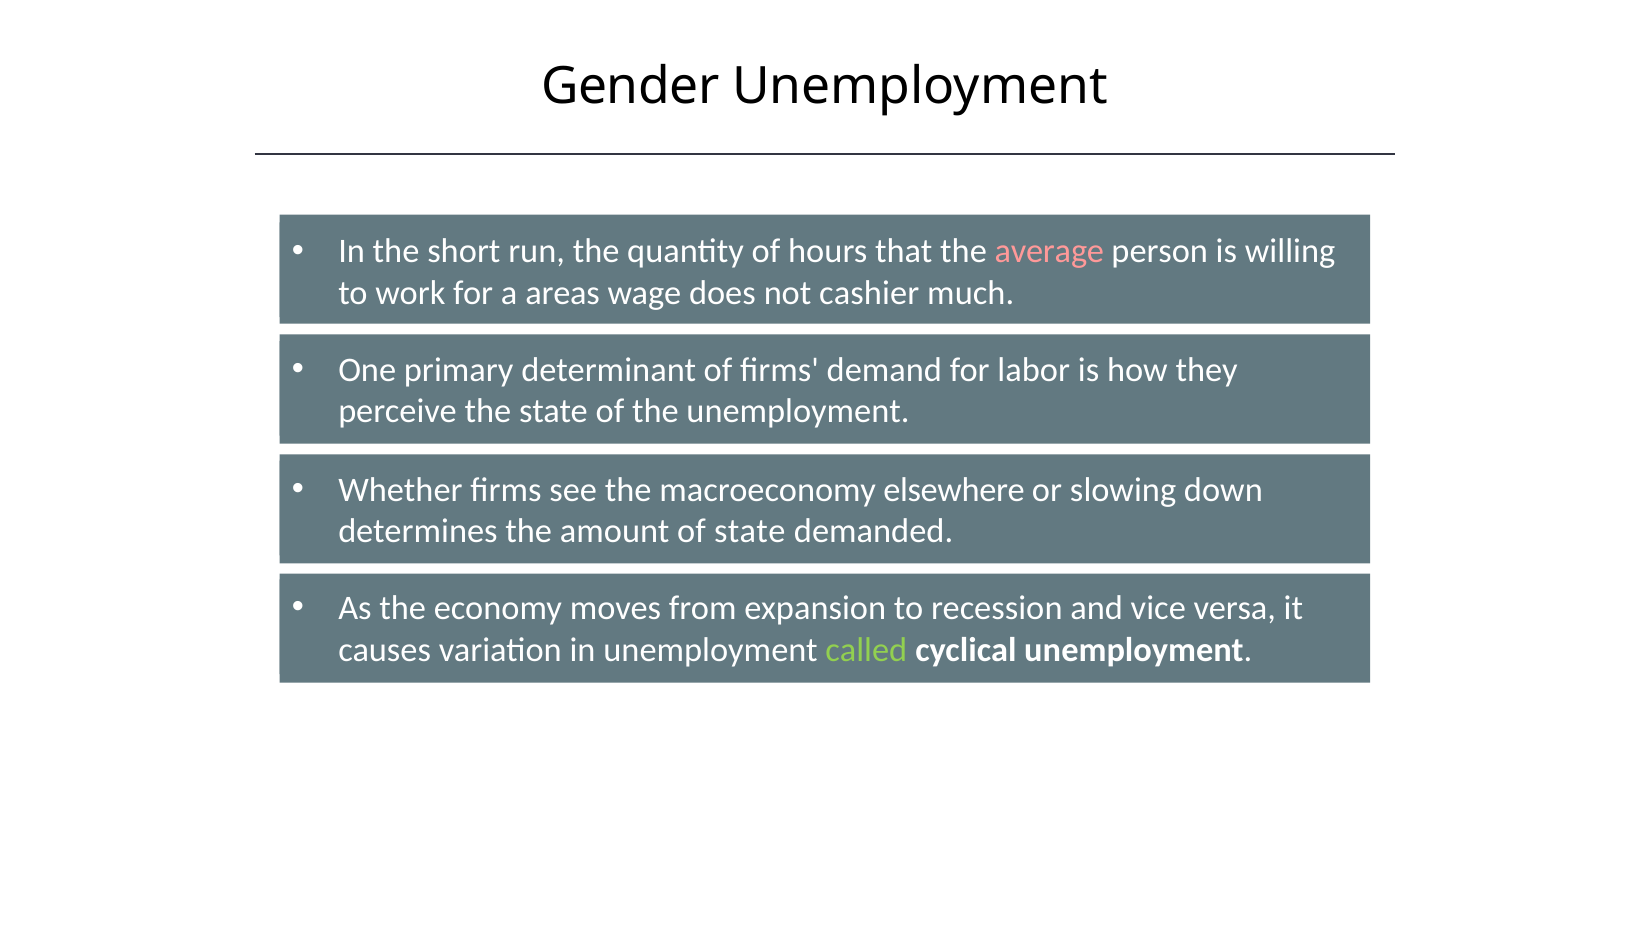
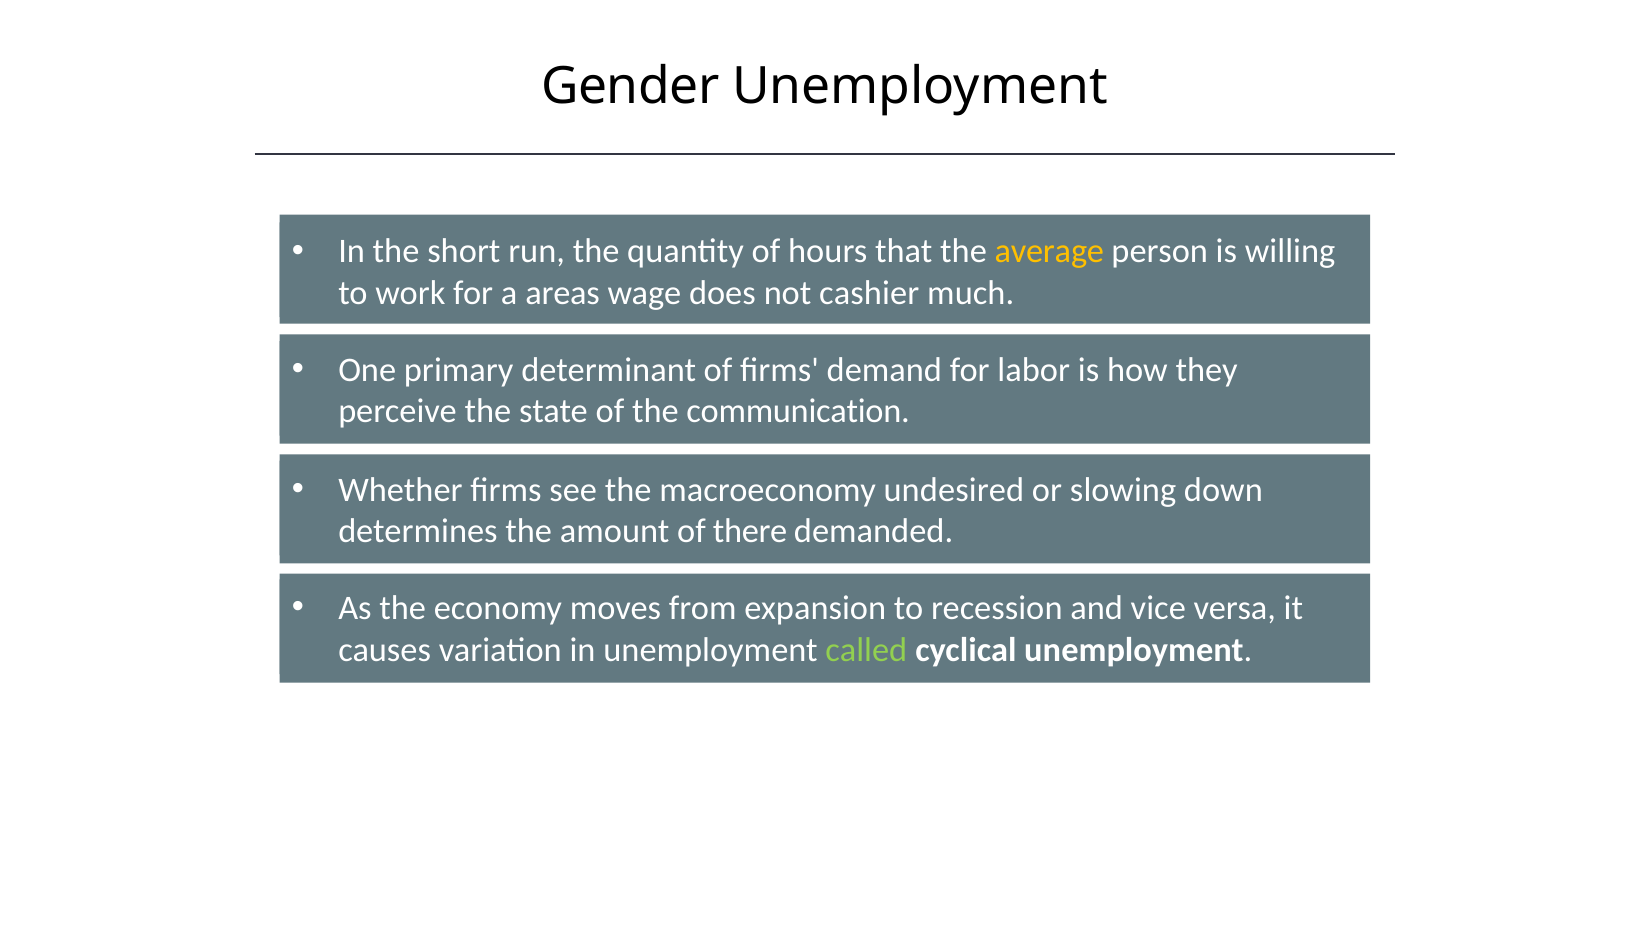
average colour: pink -> yellow (1049, 252)
the unemployment: unemployment -> communication (798, 411)
elsewhere: elsewhere -> undesired (954, 490)
of state: state -> there (750, 531)
